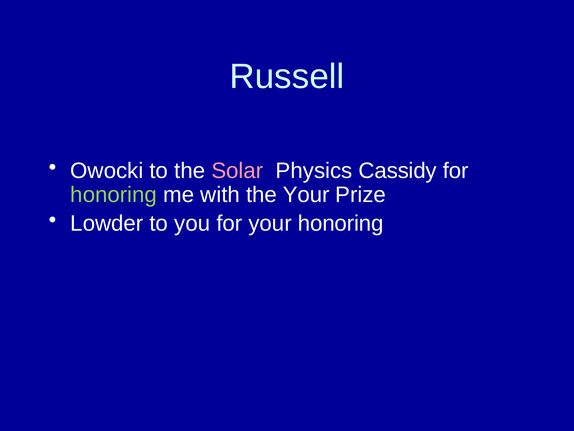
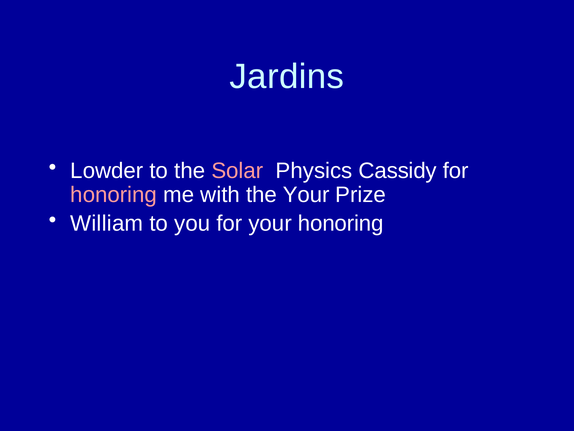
Russell: Russell -> Jardins (287, 77)
Owocki: Owocki -> Lowder (107, 170)
honoring colour: light green -> pink (114, 195)
Lowder: Lowder -> William (107, 223)
